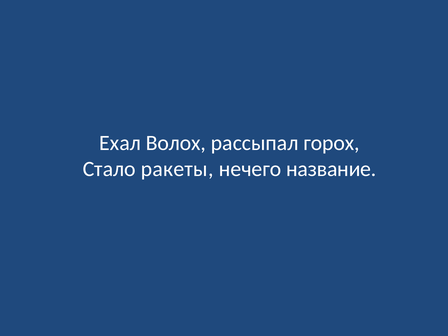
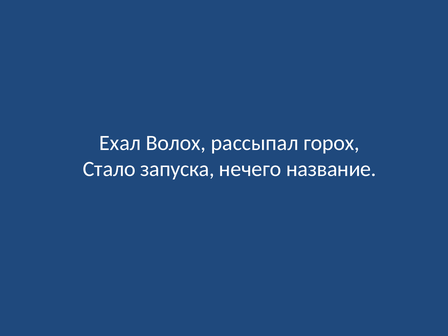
ракеты: ракеты -> запуска (177, 169)
